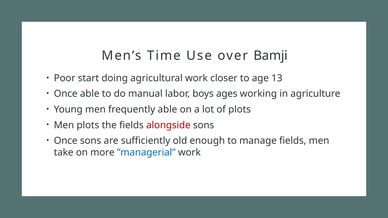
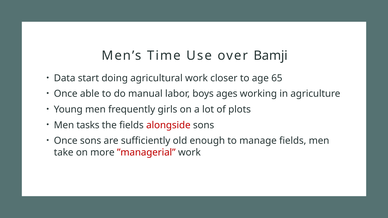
Poor: Poor -> Data (65, 78)
13: 13 -> 65 (277, 78)
frequently able: able -> girls (167, 110)
Men plots: plots -> tasks (88, 125)
”managerial colour: blue -> red (146, 153)
